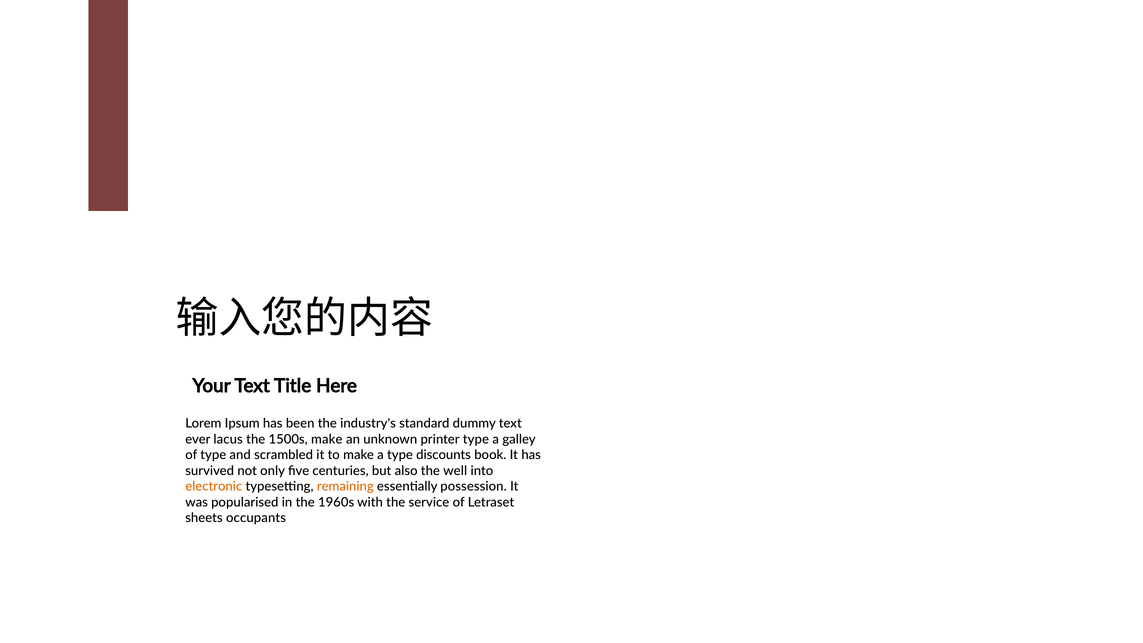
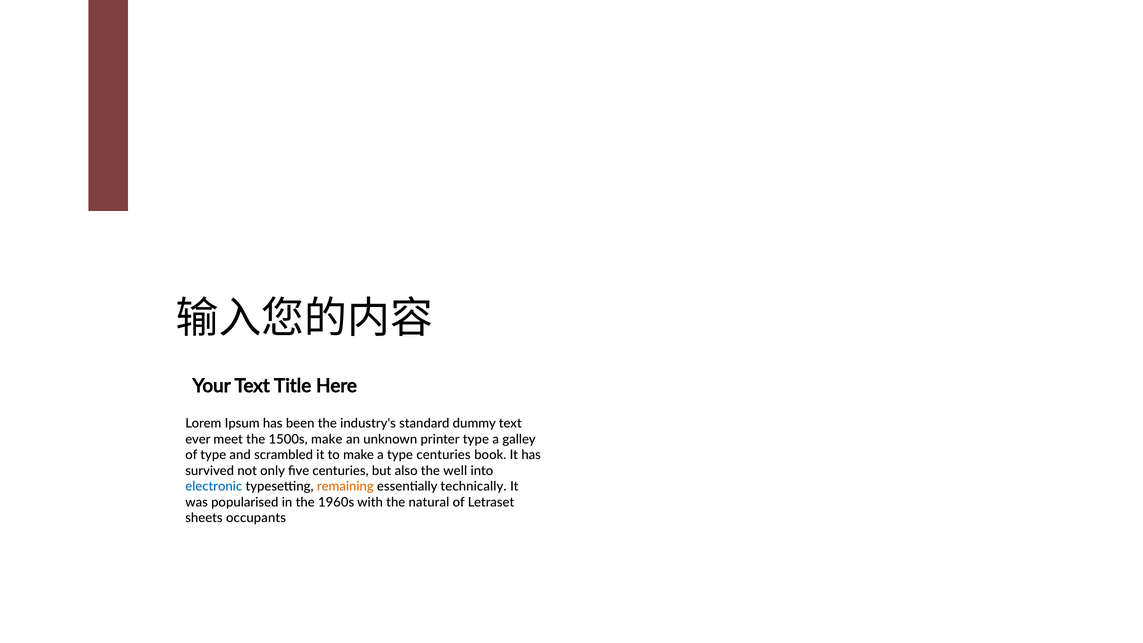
lacus: lacus -> meet (228, 439)
type discounts: discounts -> centuries (443, 455)
electronic colour: orange -> blue (214, 487)
possession: possession -> technically (474, 487)
service: service -> natural (429, 502)
